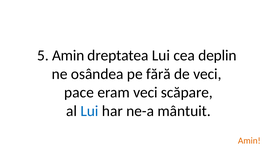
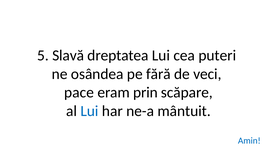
5 Amin: Amin -> Slavă (68, 55)
deplin: deplin -> puteri (217, 55)
eram veci: veci -> prin (145, 92)
Amin colour: orange -> blue (249, 141)
